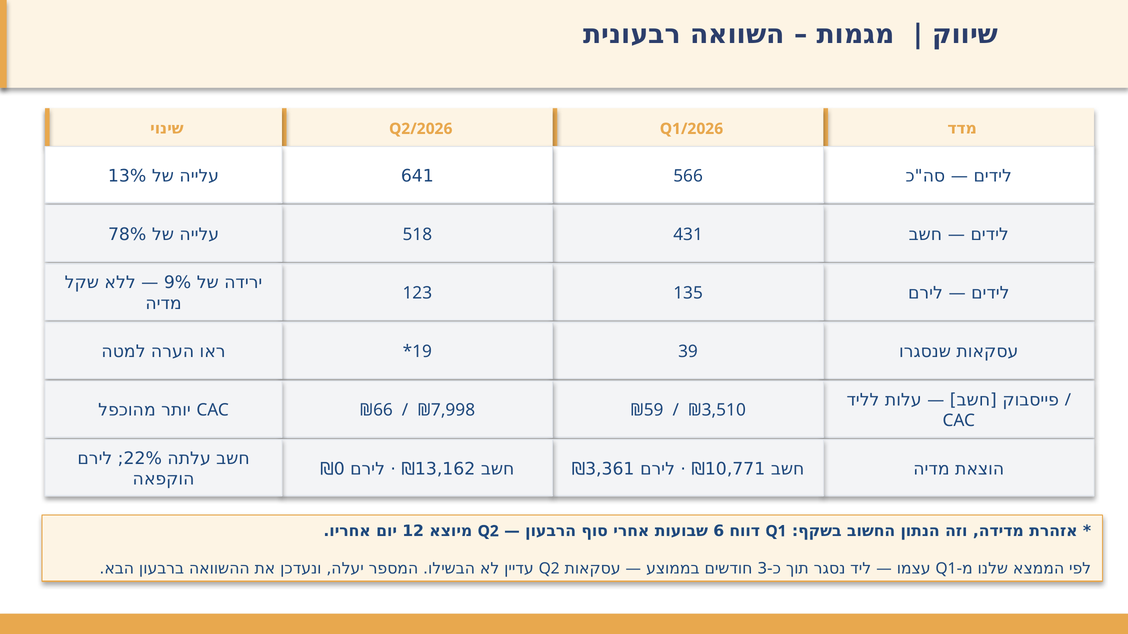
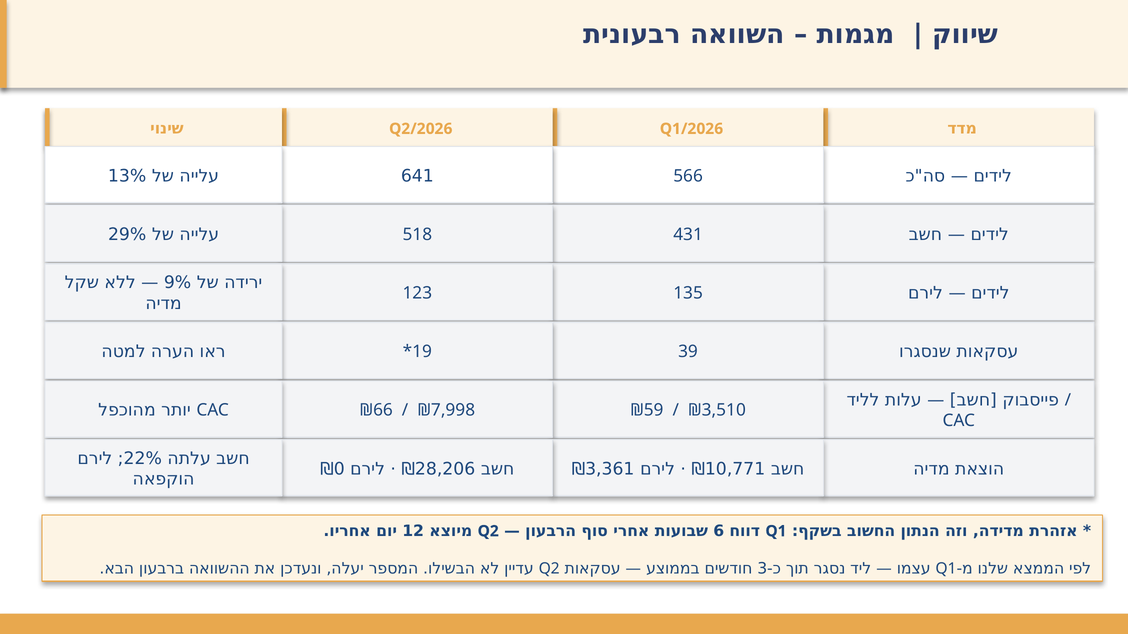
78%: 78% -> 29% (127, 235)
₪13,162: ₪13,162 -> ₪28,206 (438, 469)
